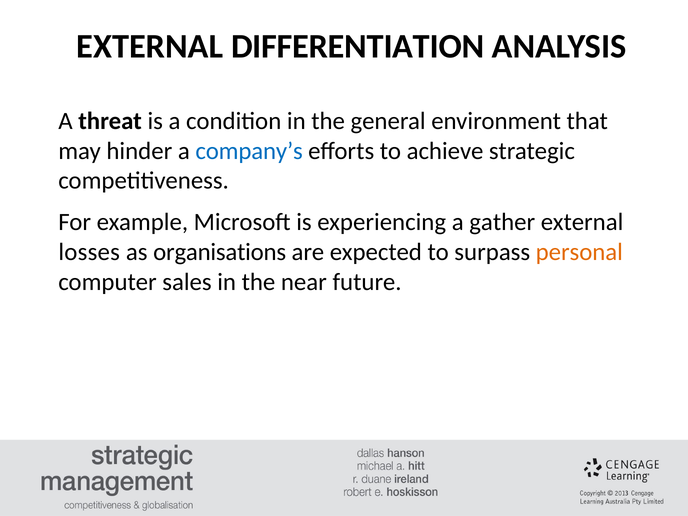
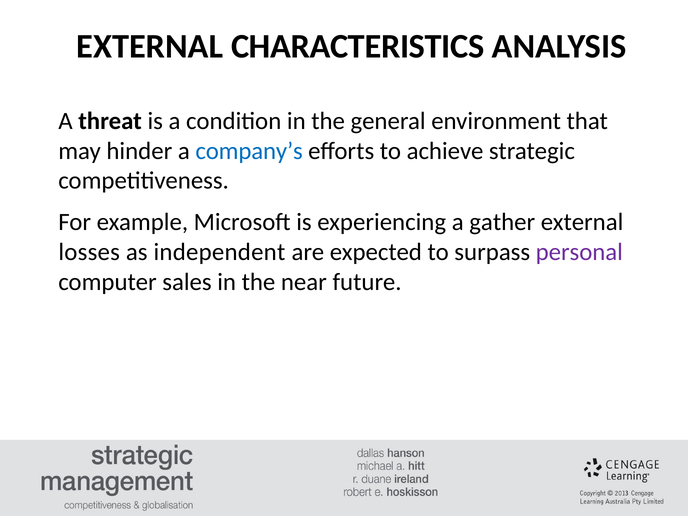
DIFFERENTIATION: DIFFERENTIATION -> CHARACTERISTICS (358, 46)
organisations: organisations -> independent (219, 252)
personal colour: orange -> purple (579, 252)
